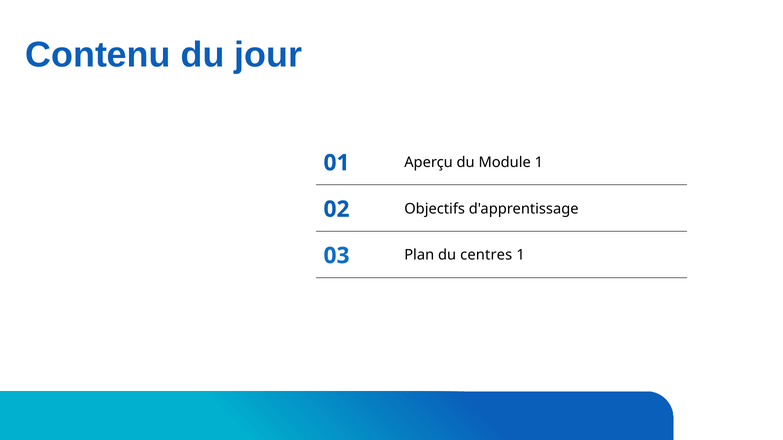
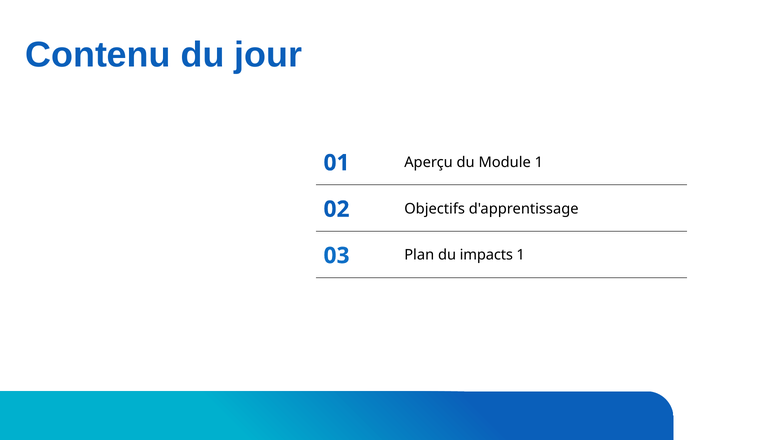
centres: centres -> impacts (486, 255)
